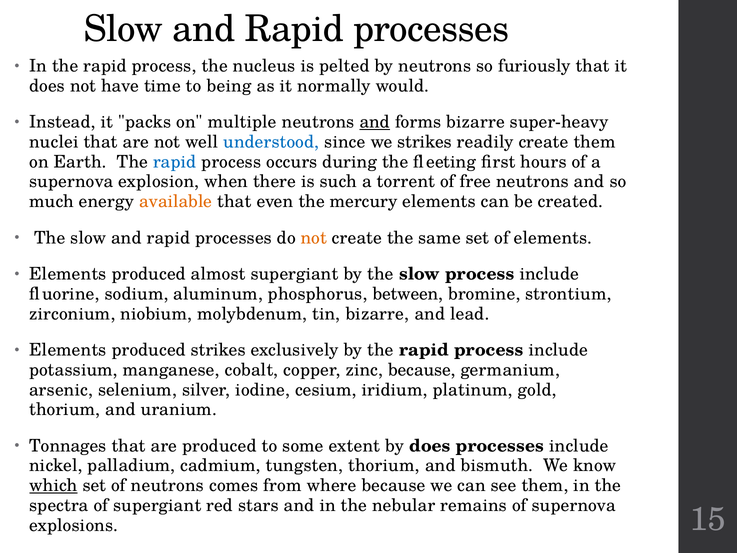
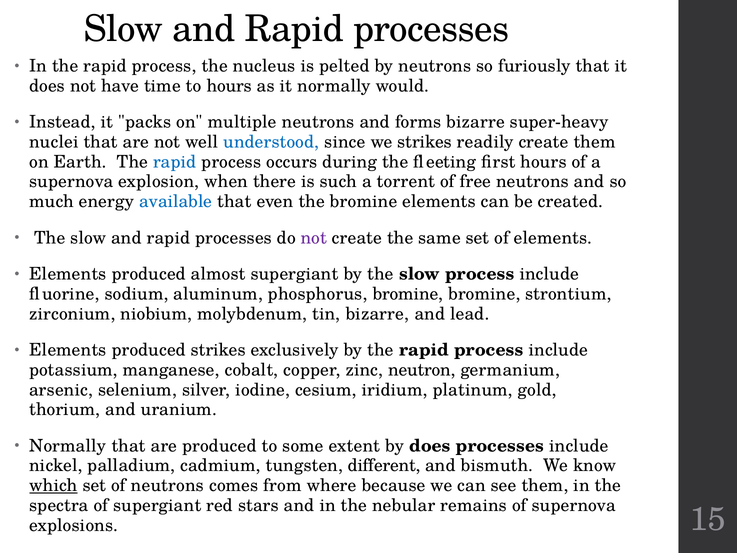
to being: being -> hours (229, 86)
and underline: present -> none (375, 122)
available colour: orange -> blue (176, 201)
the mercury: mercury -> bromine (364, 201)
not colour: orange -> purple (314, 238)
phosphorus between: between -> bromine (408, 294)
zinc because: because -> neutron (422, 370)
Tonnages: Tonnages -> Normally (68, 446)
tungsten thorium: thorium -> different (384, 466)
